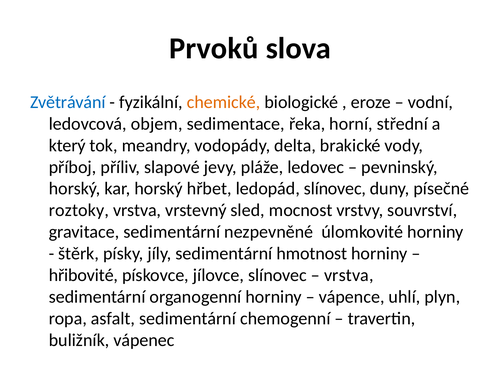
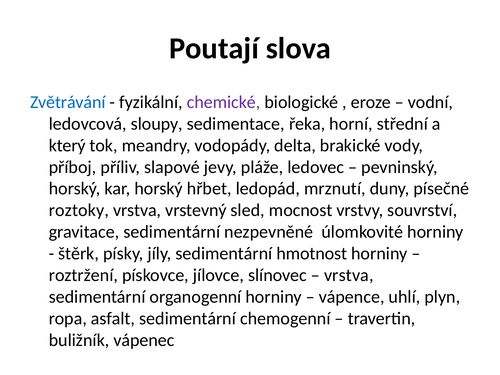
Prvoků: Prvoků -> Poutají (214, 48)
chemické colour: orange -> purple (224, 102)
objem: objem -> sloupy (157, 124)
ledopád slínovec: slínovec -> mrznutí (335, 189)
hřibovité: hřibovité -> roztržení (83, 275)
